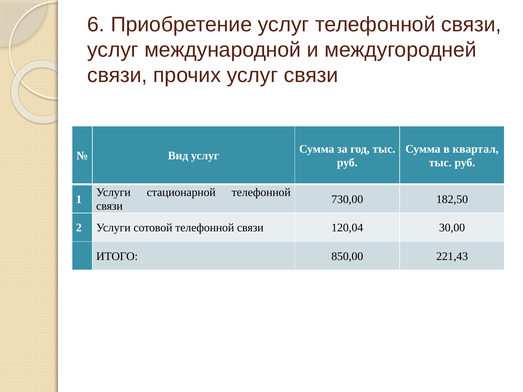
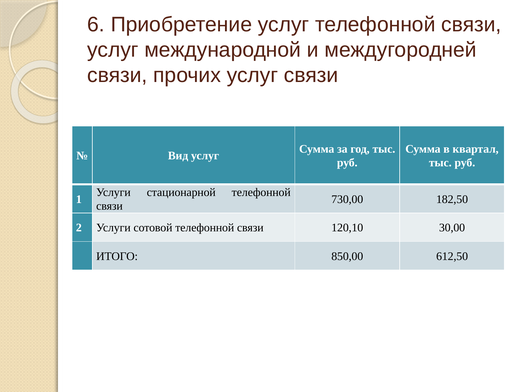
120,04: 120,04 -> 120,10 (347, 228)
221,43: 221,43 -> 612,50 (452, 256)
